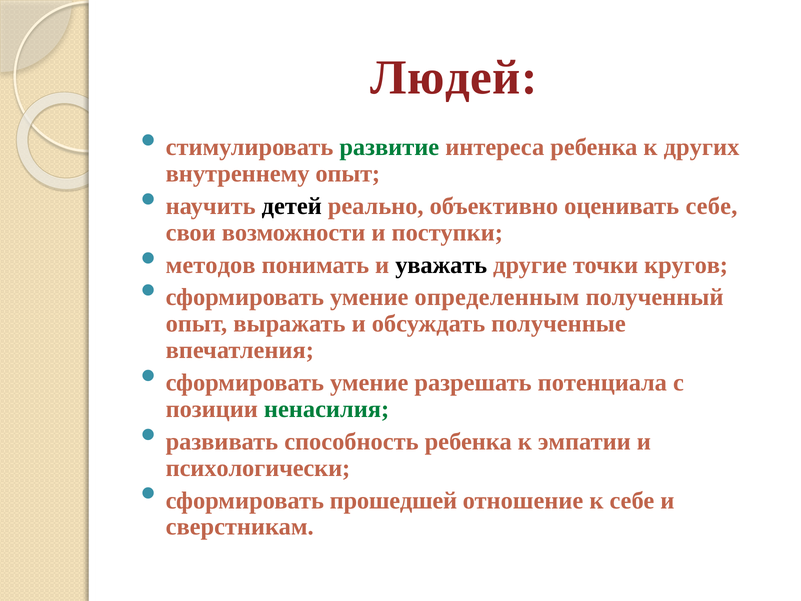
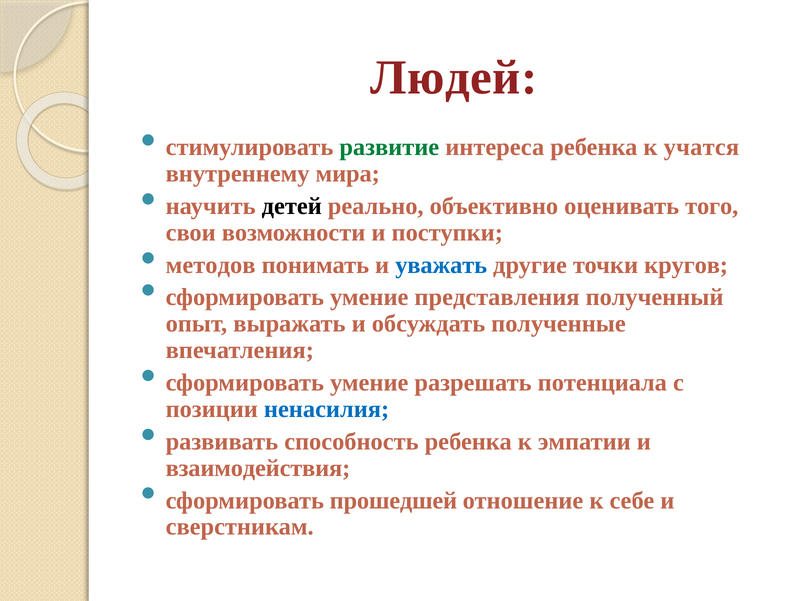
других: других -> учатся (701, 147)
внутреннему опыт: опыт -> мира (348, 174)
оценивать себе: себе -> того (712, 206)
уважать colour: black -> blue (441, 265)
определенным: определенным -> представления (497, 297)
ненасилия colour: green -> blue (327, 409)
психологически: психологически -> взаимодействия (258, 468)
